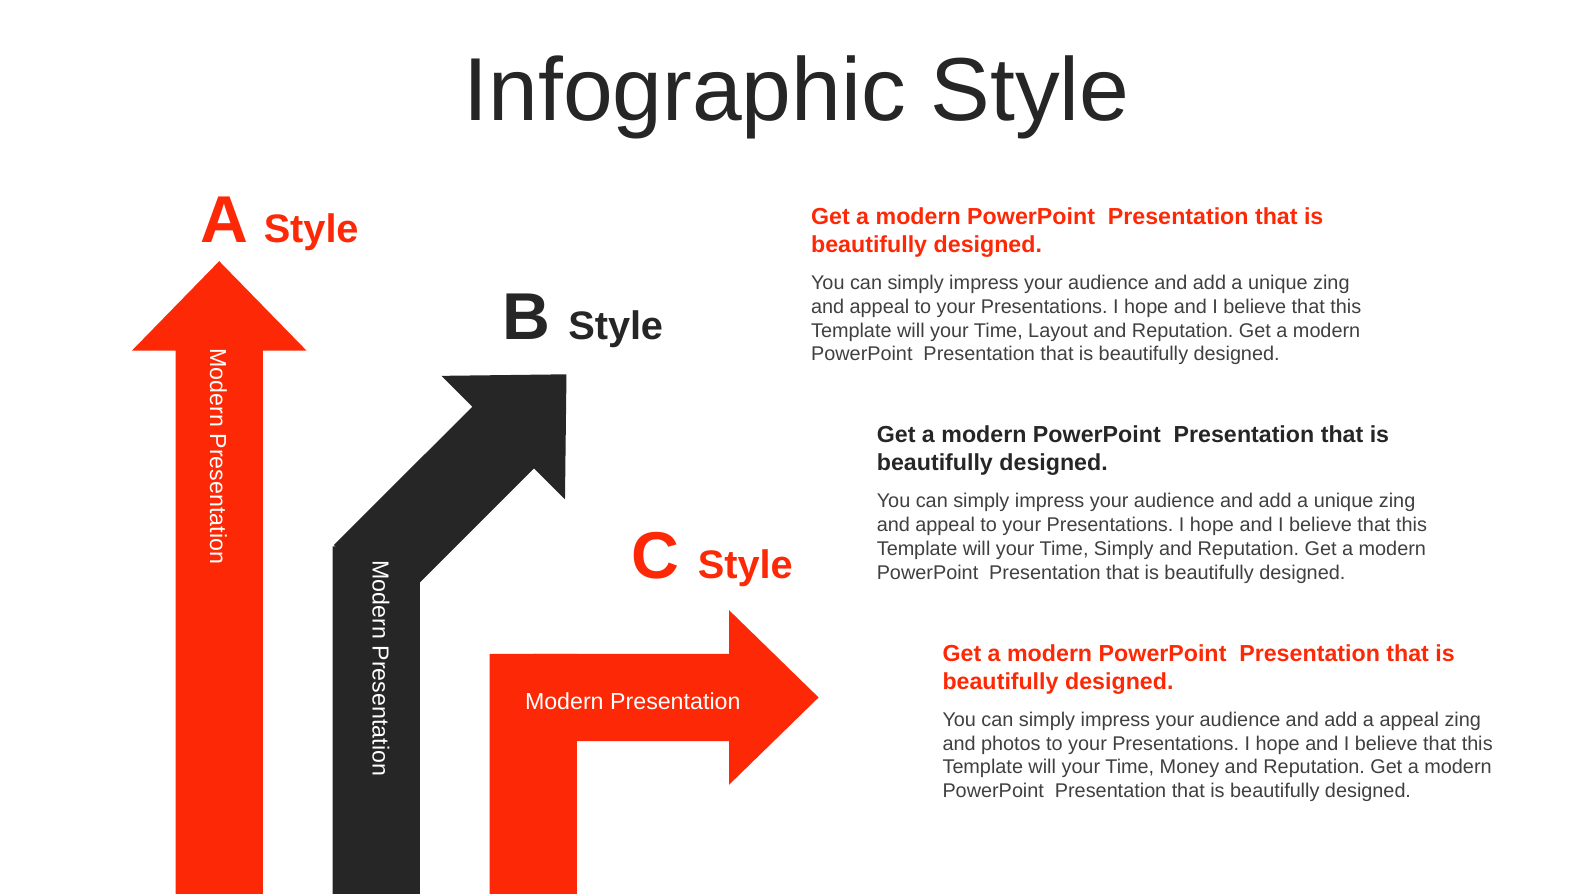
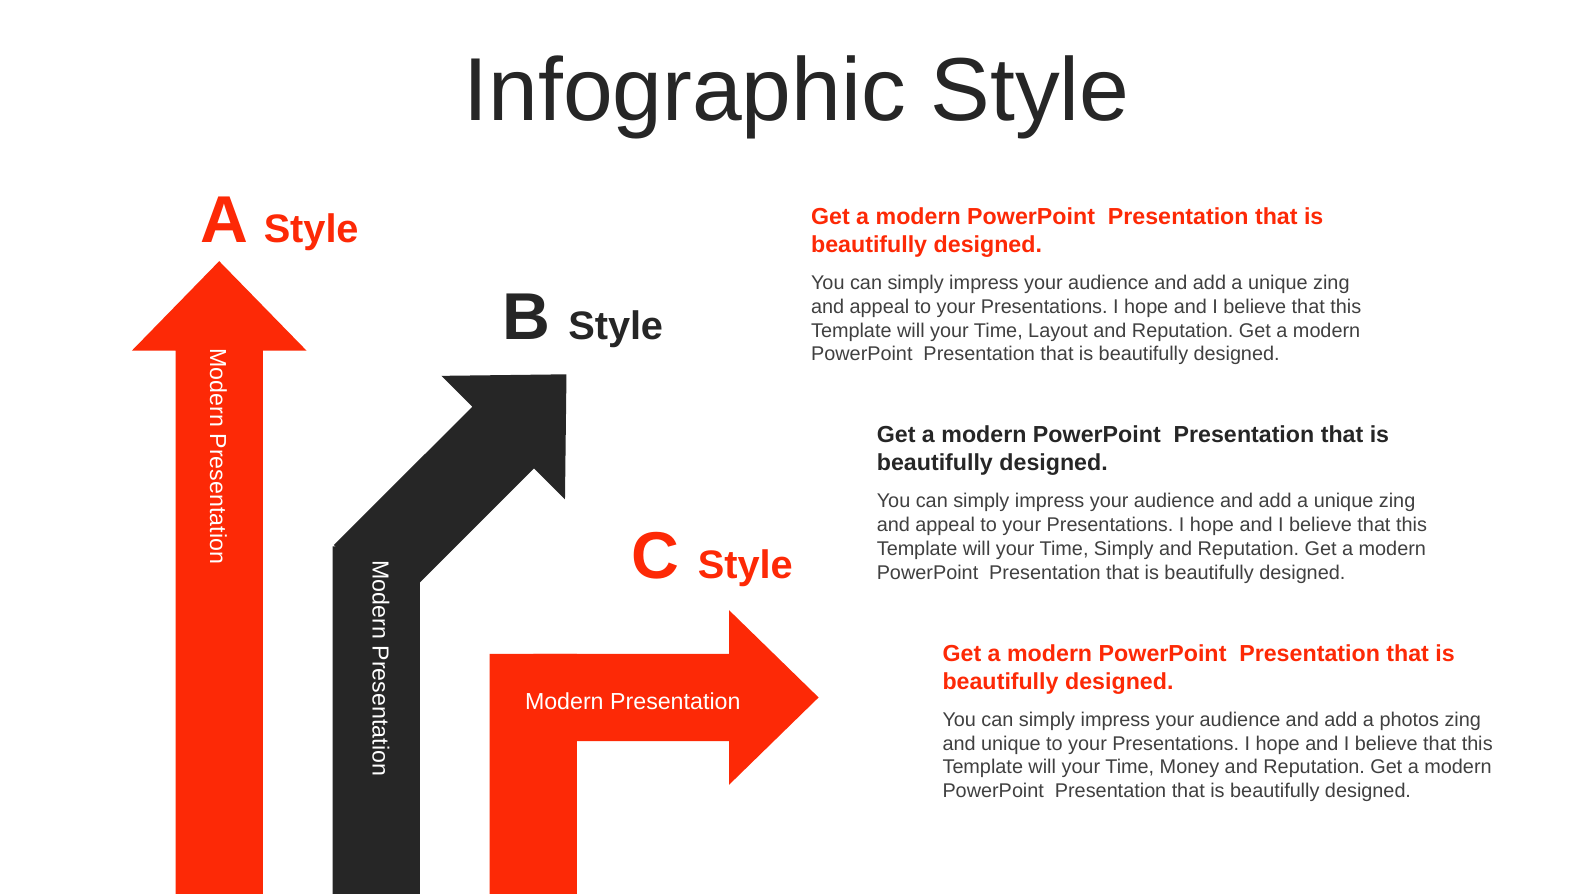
a appeal: appeal -> photos (1409, 720)
and photos: photos -> unique (1011, 744)
